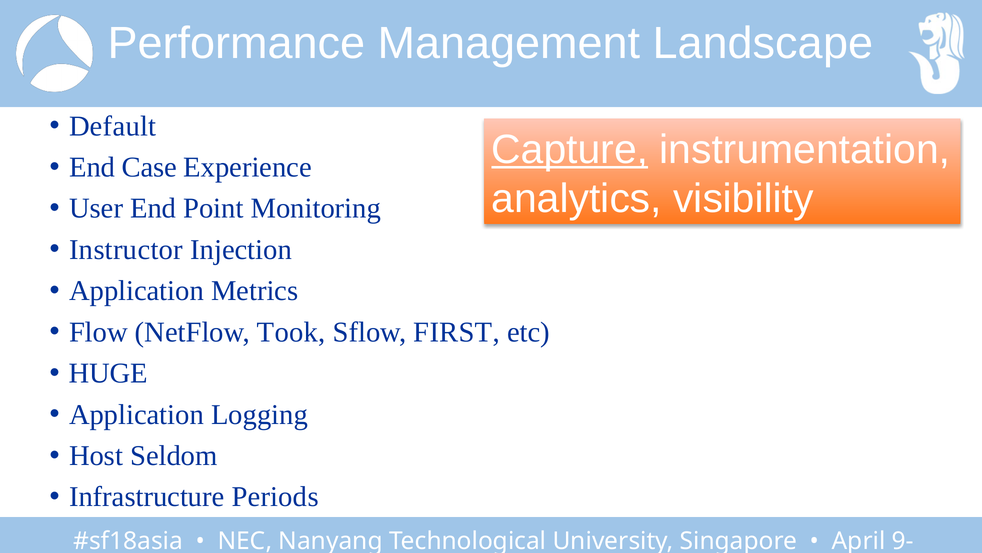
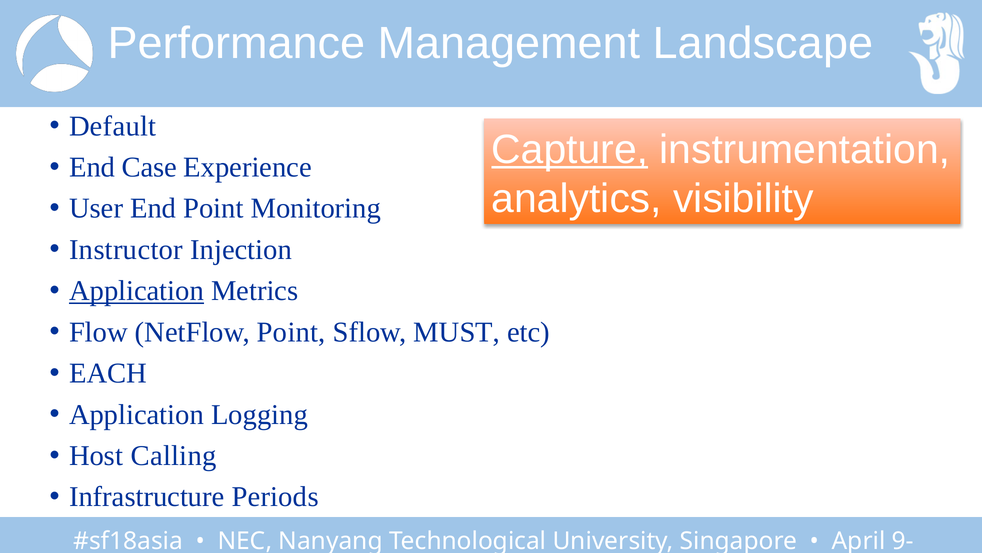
Application underline: none -> present (137, 291)
NetFlow Took: Took -> Point (291, 332)
FIRST: FIRST -> MUST (457, 332)
HUGE: HUGE -> EACH (108, 373)
Seldom: Seldom -> Calling (174, 455)
